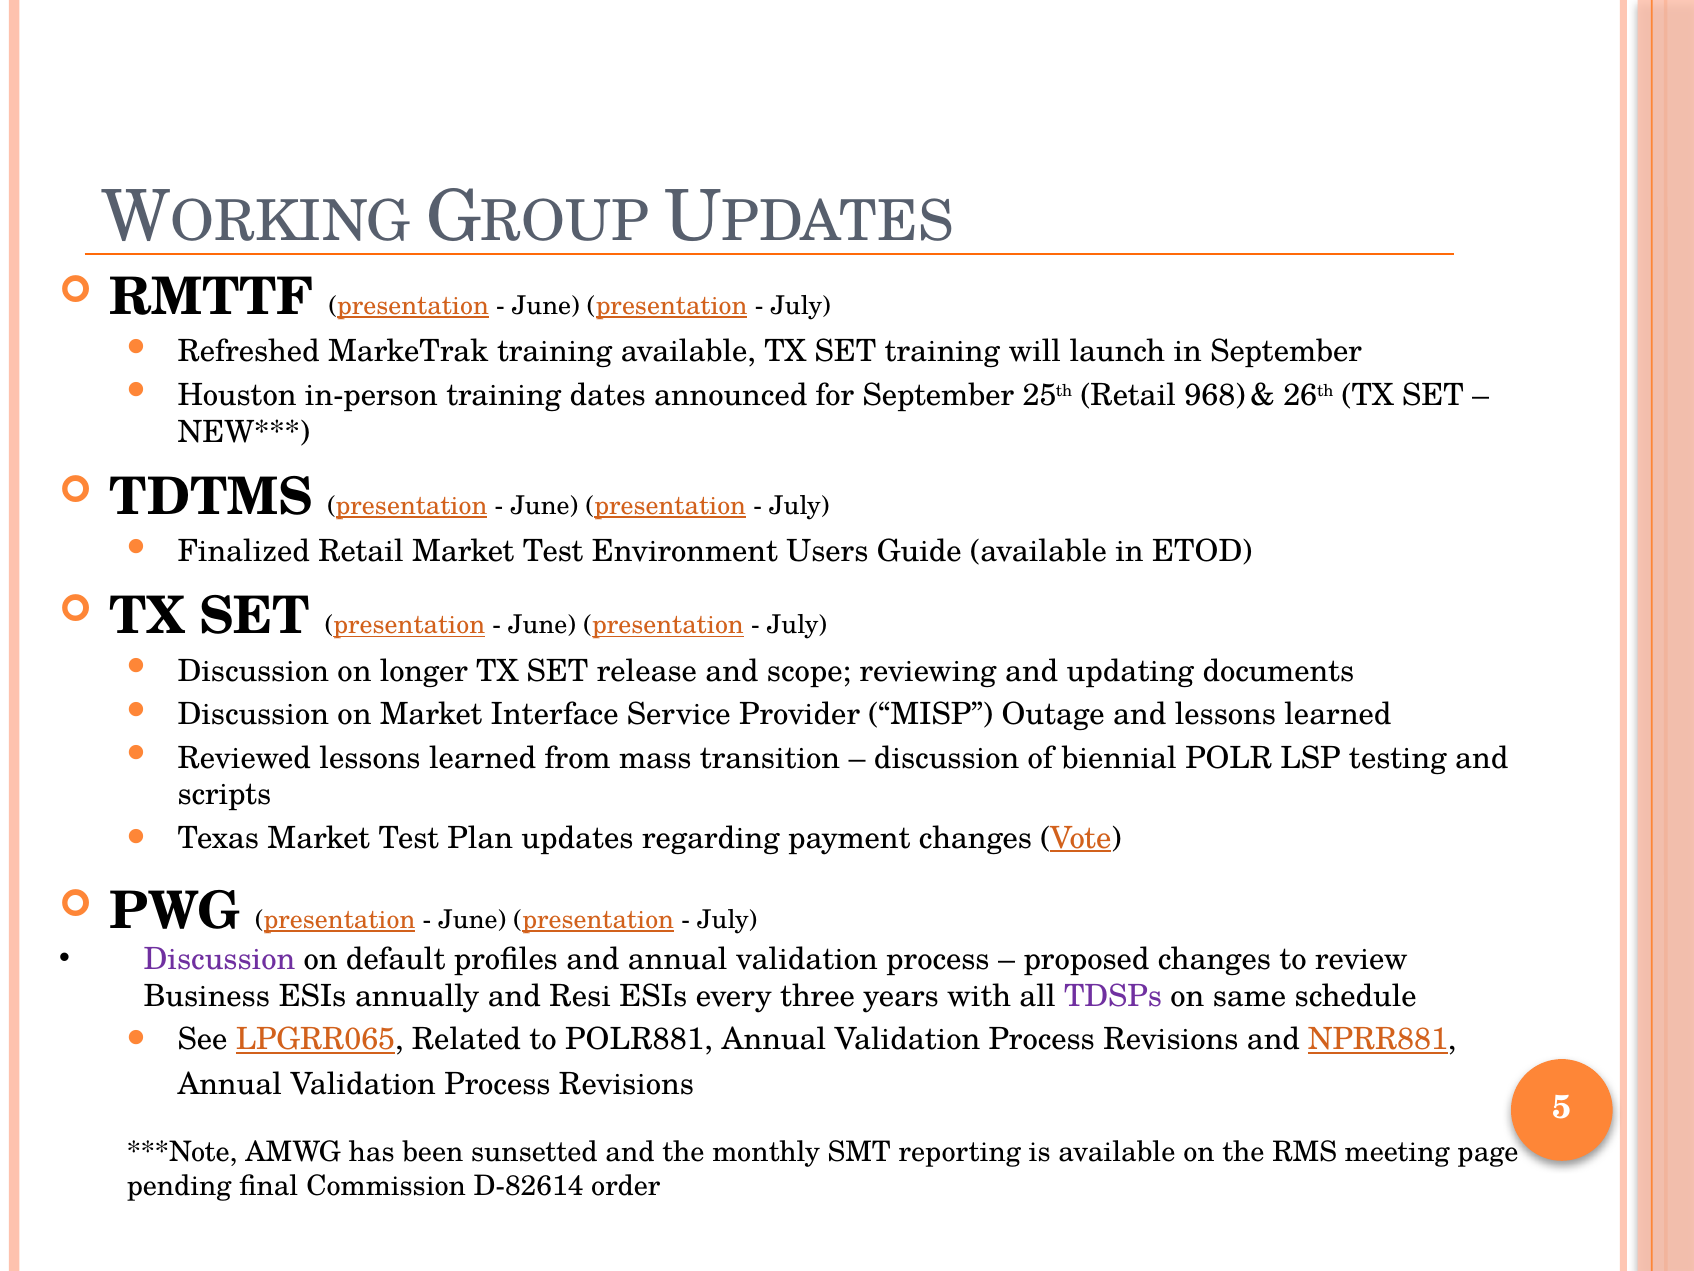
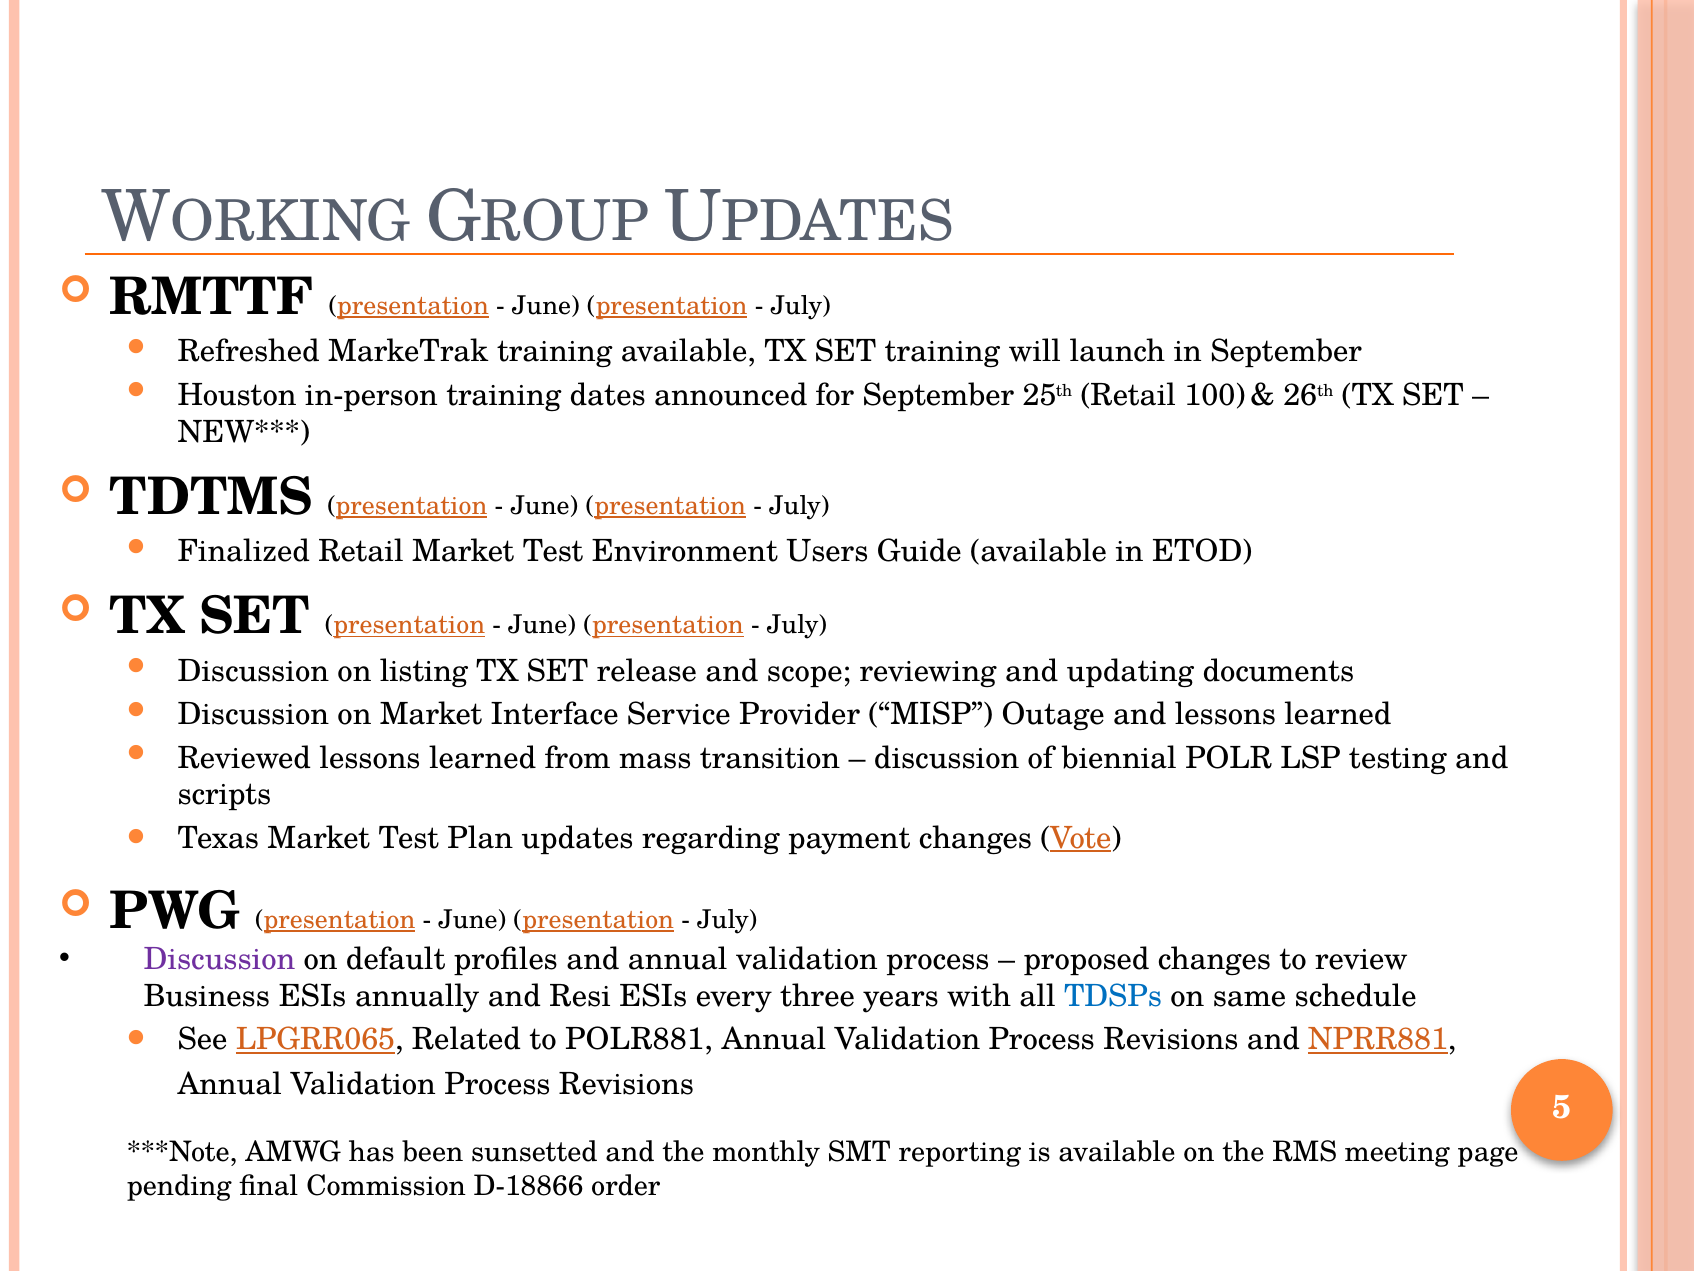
968: 968 -> 100 (1215, 395)
longer: longer -> listing (424, 671)
TDSPs colour: purple -> blue (1113, 996)
D-82614: D-82614 -> D-18866 (529, 1186)
